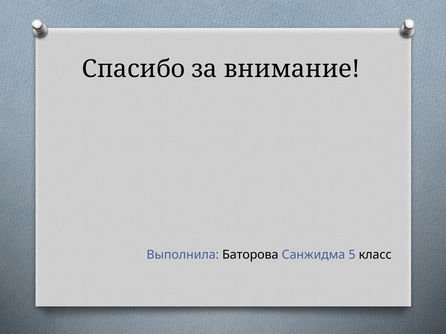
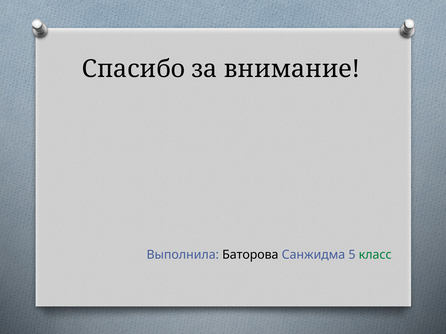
класс colour: black -> green (375, 255)
